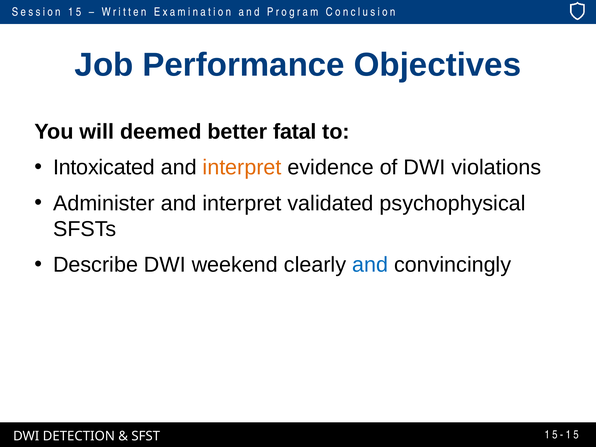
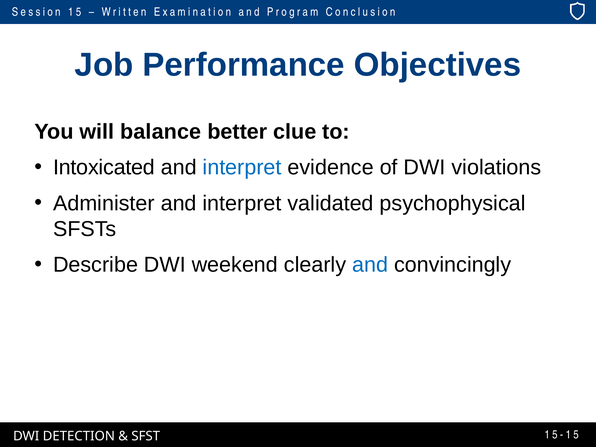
deemed: deemed -> balance (161, 132)
fatal: fatal -> clue (295, 132)
interpret colour: orange -> blue (242, 167)
